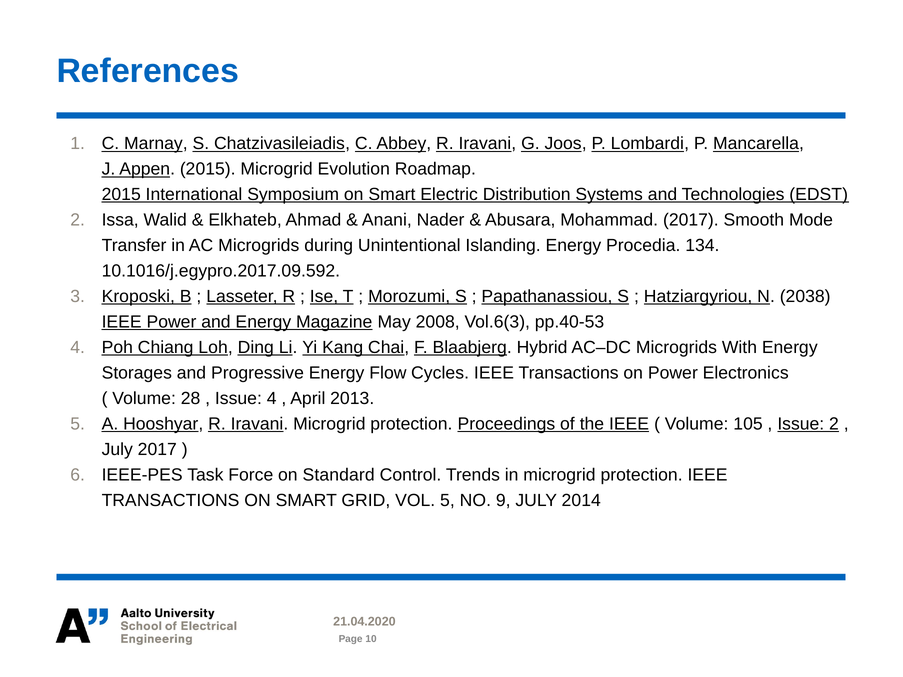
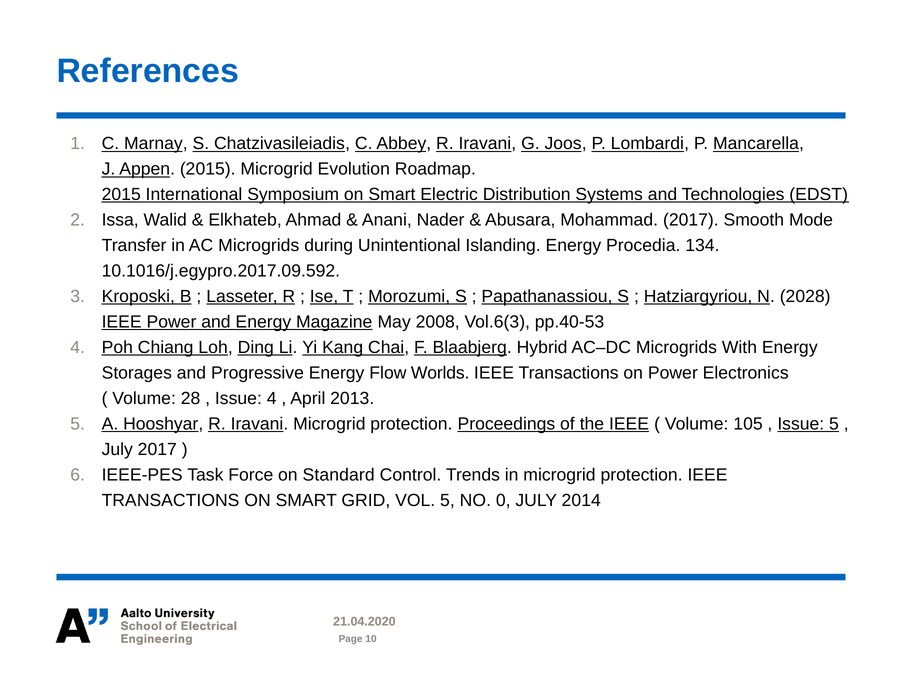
2038: 2038 -> 2028 (805, 296)
Cycles: Cycles -> Worlds (440, 373)
Issue 2: 2 -> 5 (834, 424)
9: 9 -> 0 (503, 500)
